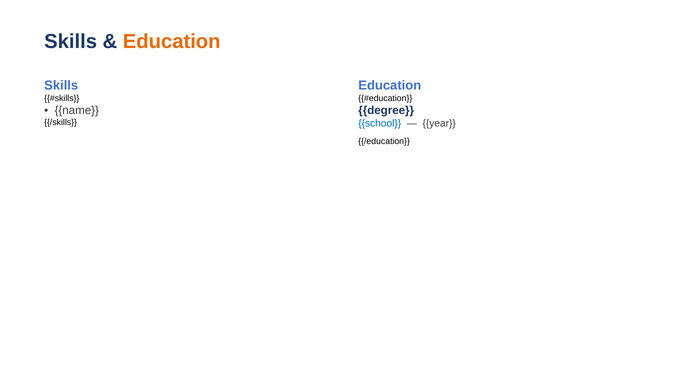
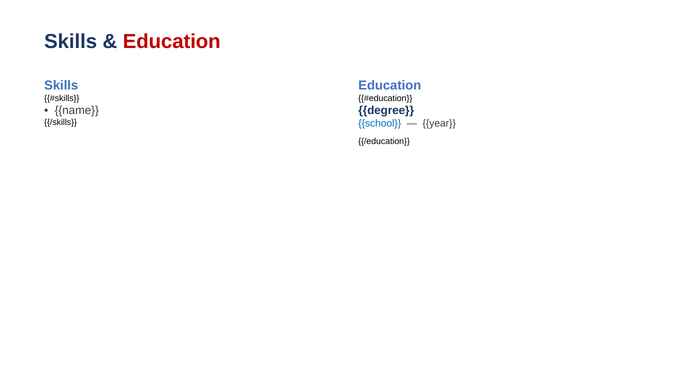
Education colour: orange -> red (172, 42)
